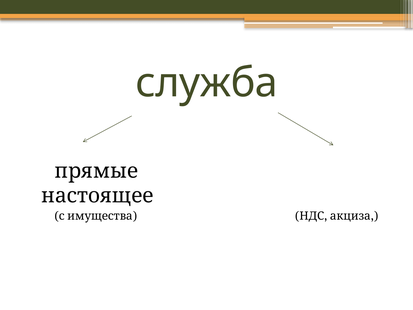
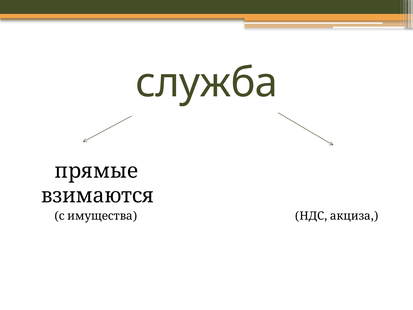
настоящее: настоящее -> взимаются (98, 196)
